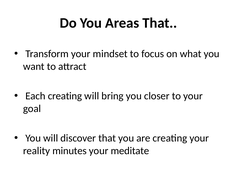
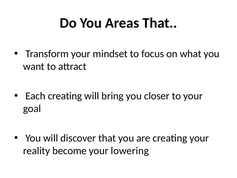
minutes: minutes -> become (70, 151)
meditate: meditate -> lowering (130, 151)
